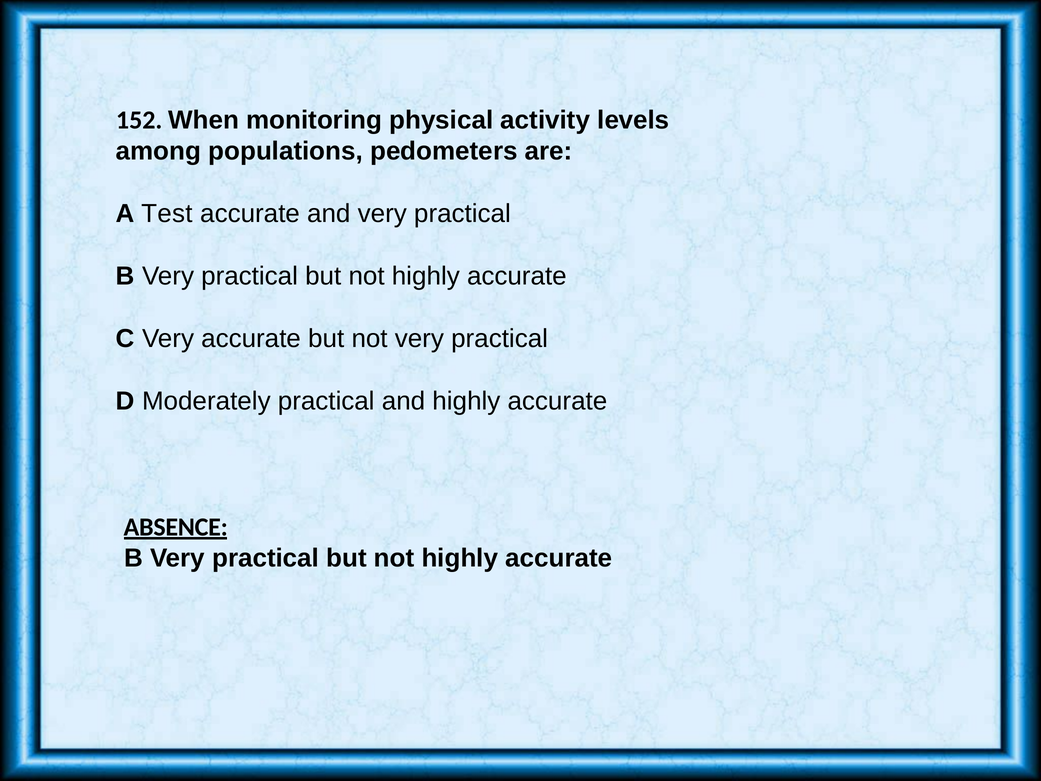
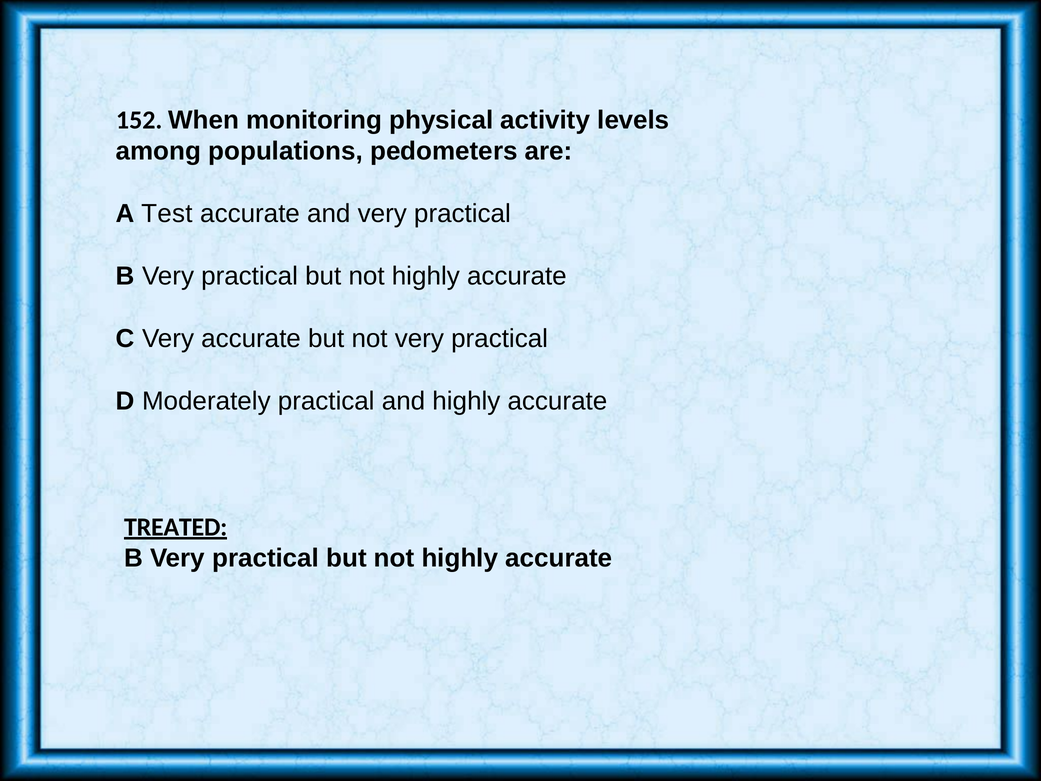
ABSENCE: ABSENCE -> TREATED (176, 527)
